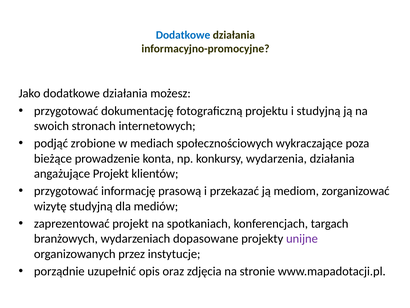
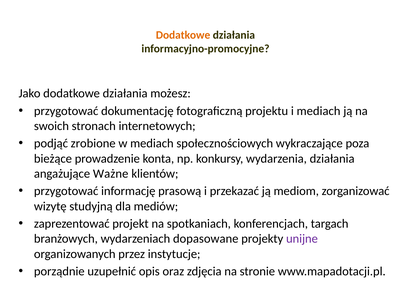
Dodatkowe colour: blue -> orange (183, 35)
i studyjną: studyjną -> mediach (319, 111)
angażujące Projekt: Projekt -> Ważne (111, 173)
